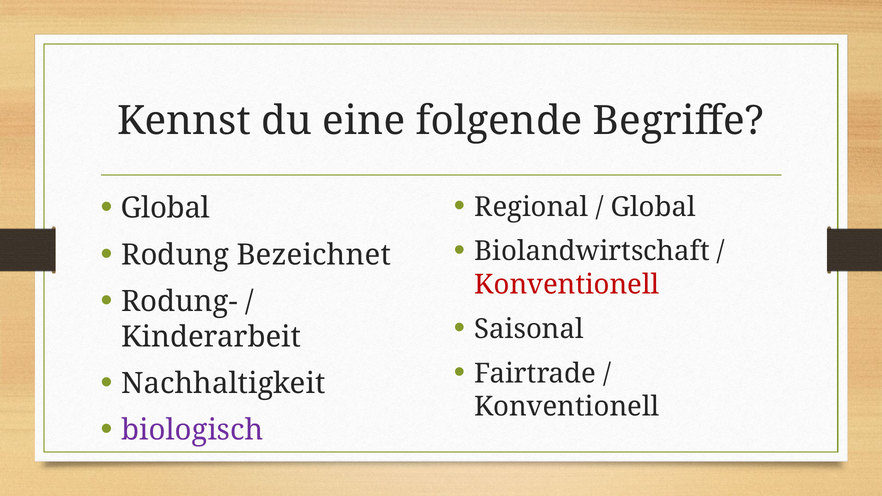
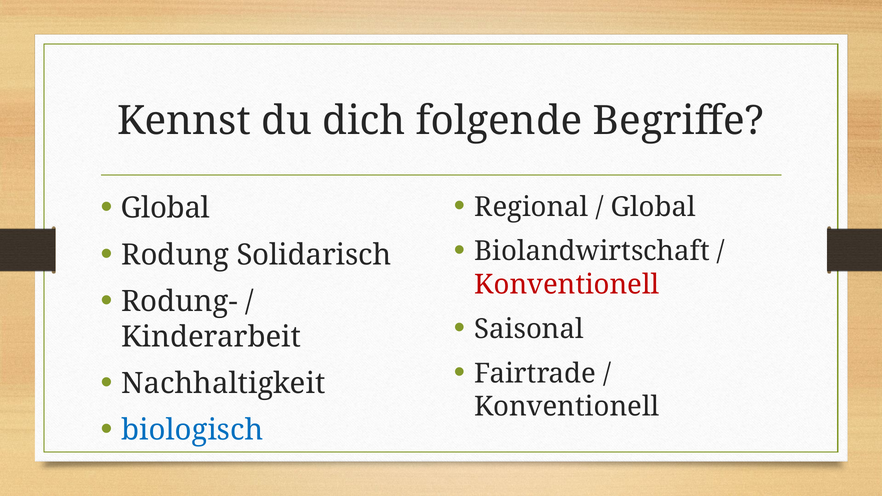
eine: eine -> dich (364, 121)
Bezeichnet: Bezeichnet -> Solidarisch (314, 255)
biologisch colour: purple -> blue (192, 430)
